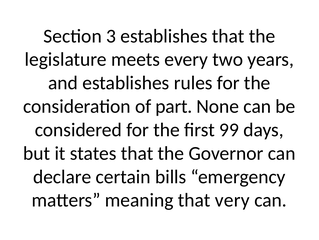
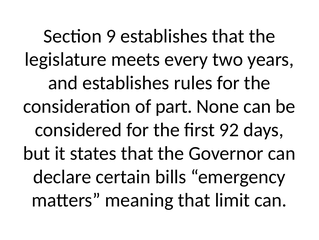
3: 3 -> 9 (111, 36)
99: 99 -> 92 (229, 129)
very: very -> limit (232, 200)
